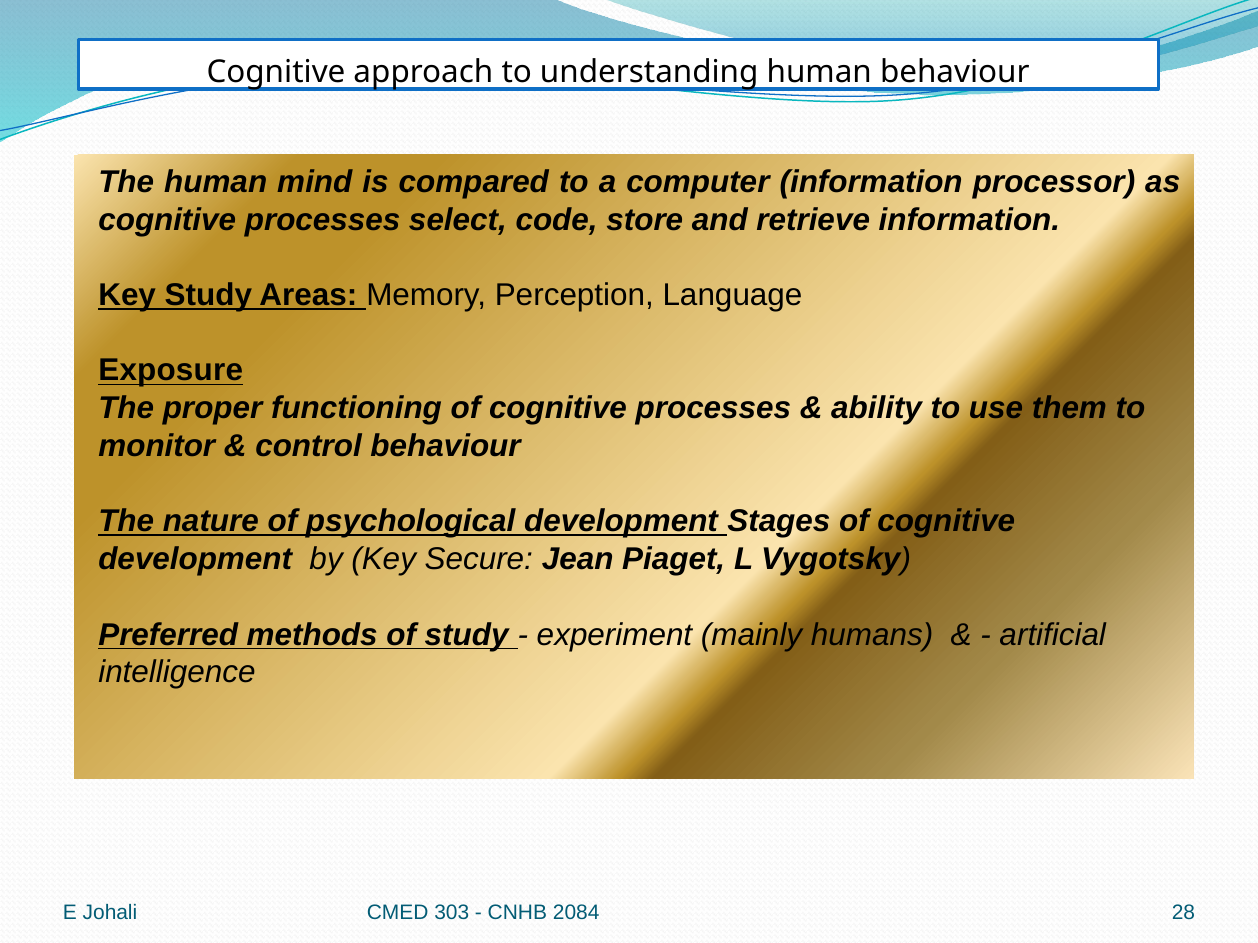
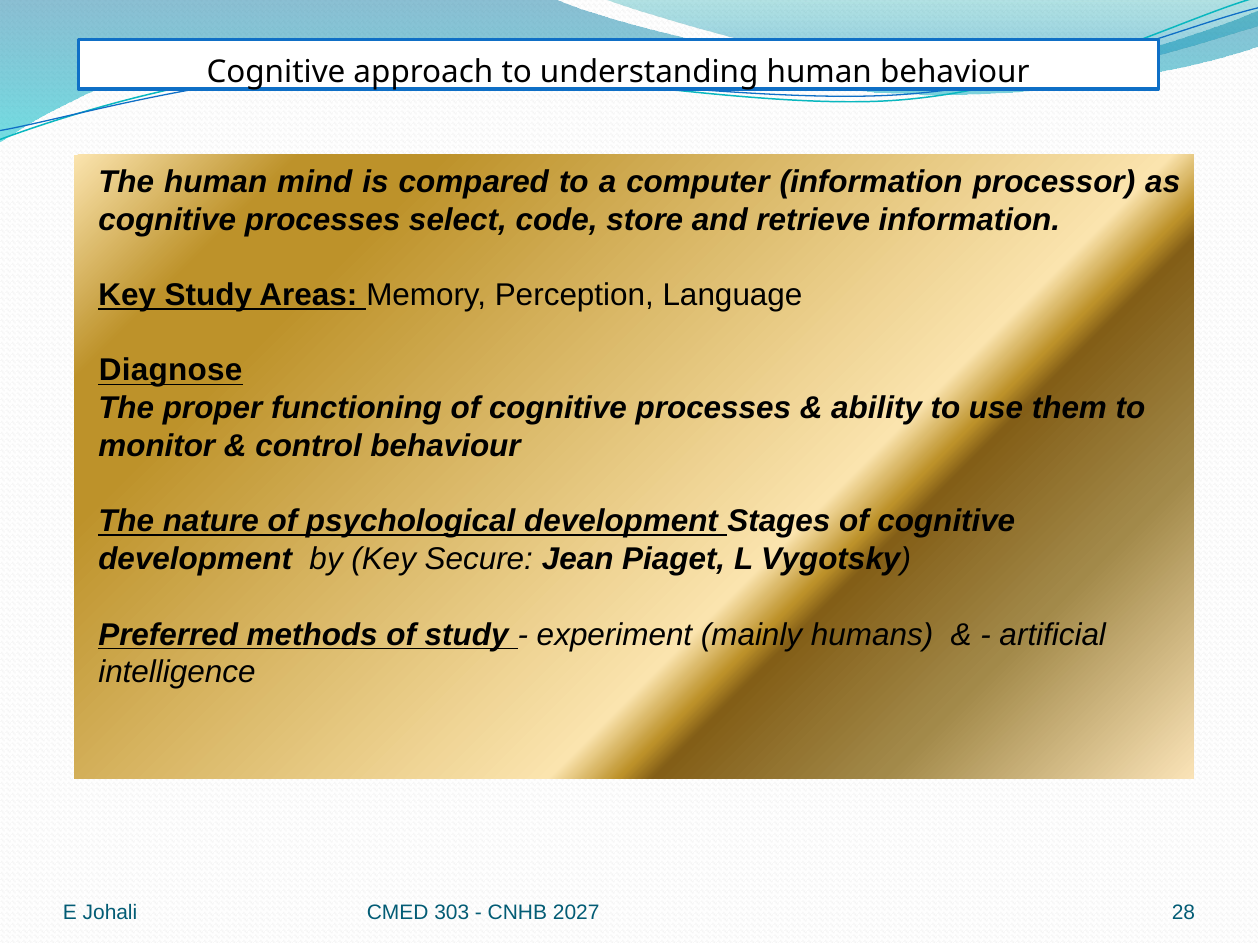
Exposure: Exposure -> Diagnose (171, 371)
2084: 2084 -> 2027 (576, 914)
